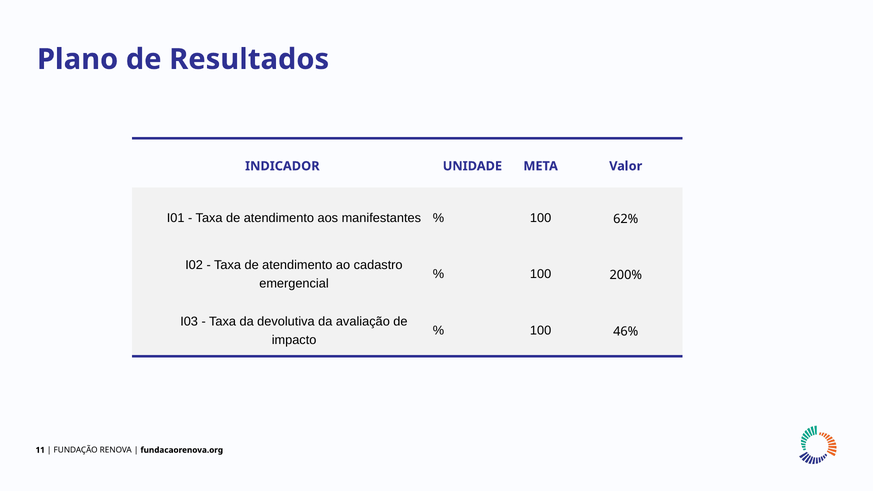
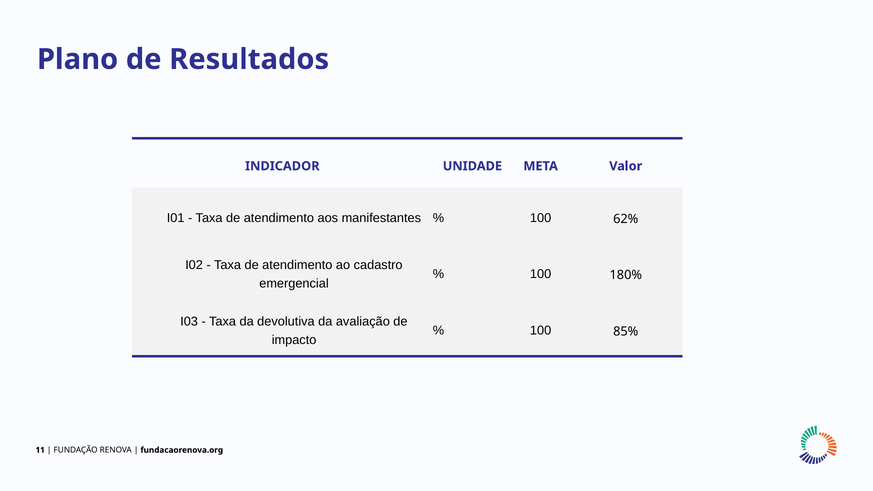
200%: 200% -> 180% (626, 275)
46%: 46% -> 85% (626, 332)
